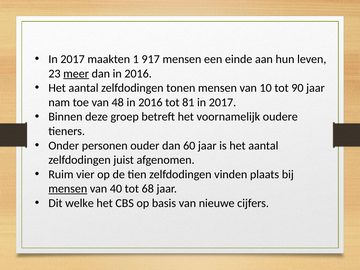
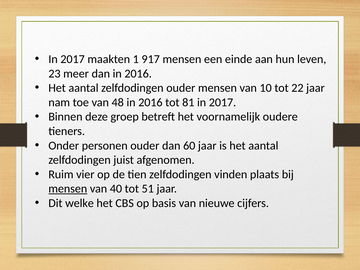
meer underline: present -> none (76, 74)
zelfdodingen tonen: tonen -> ouder (181, 88)
90: 90 -> 22 (297, 88)
68: 68 -> 51 (148, 189)
